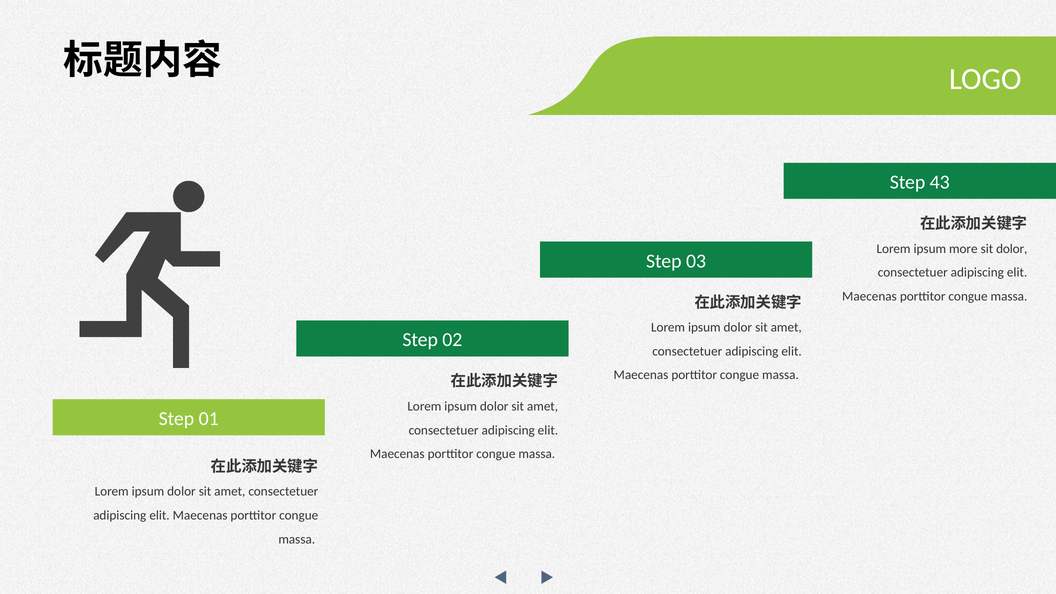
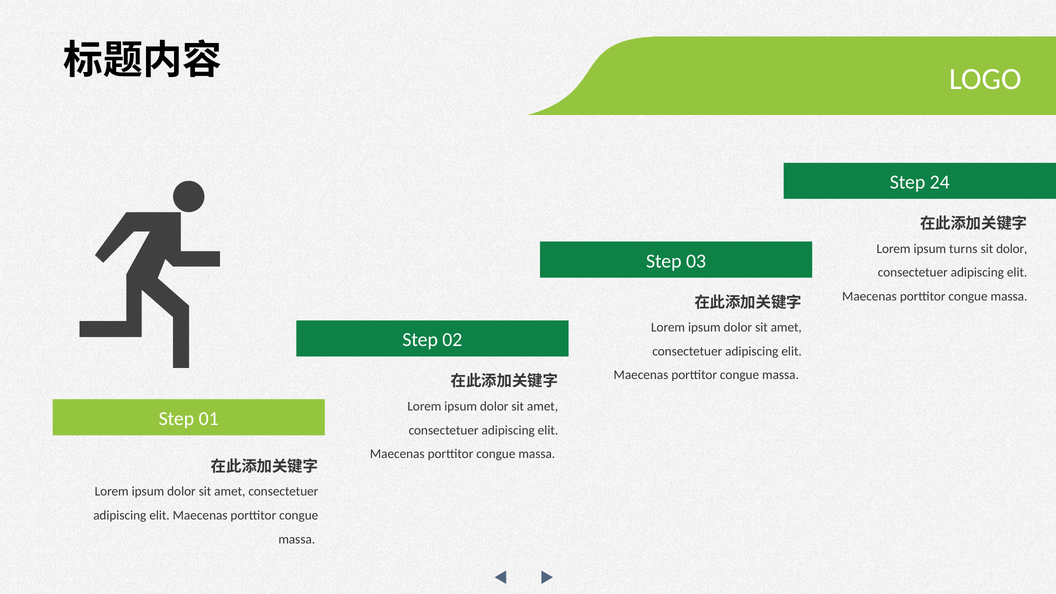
43: 43 -> 24 (940, 182)
more: more -> turns (963, 249)
